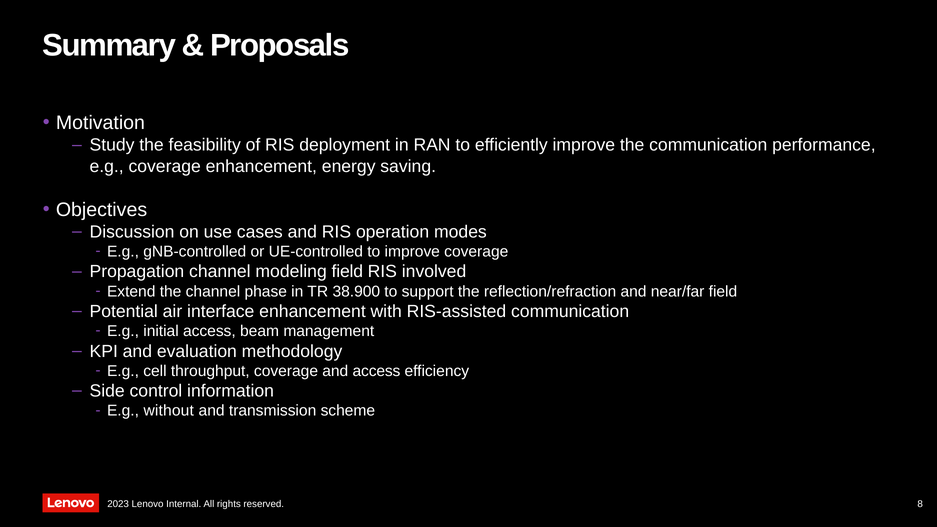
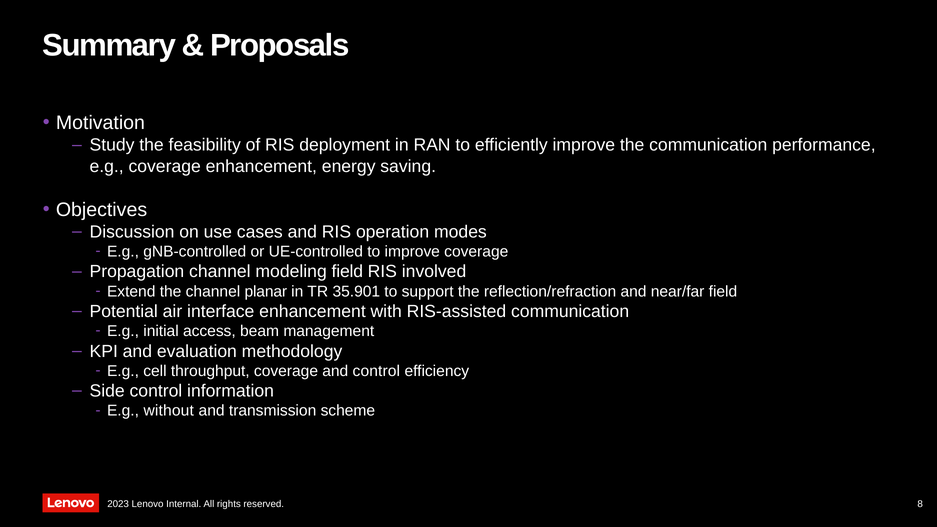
phase: phase -> planar (266, 292)
38.900: 38.900 -> 35.901 (356, 292)
and access: access -> control (376, 371)
